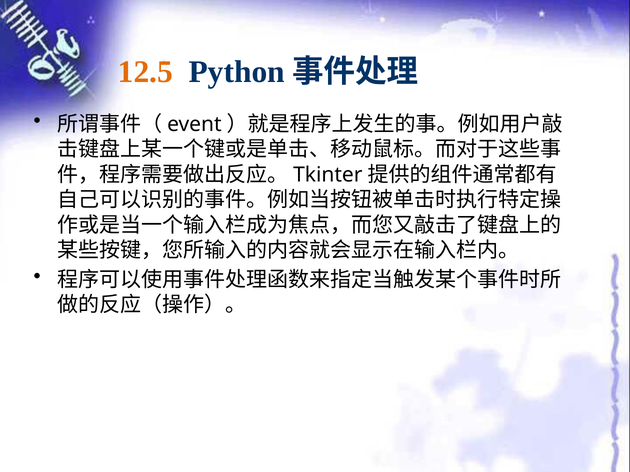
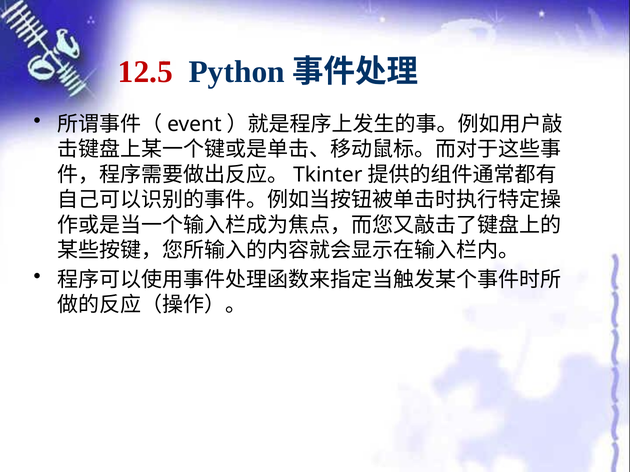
12.5 colour: orange -> red (145, 72)
